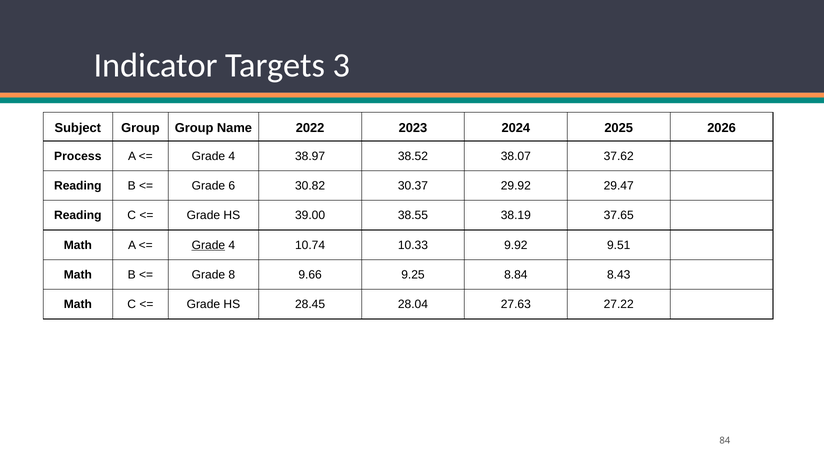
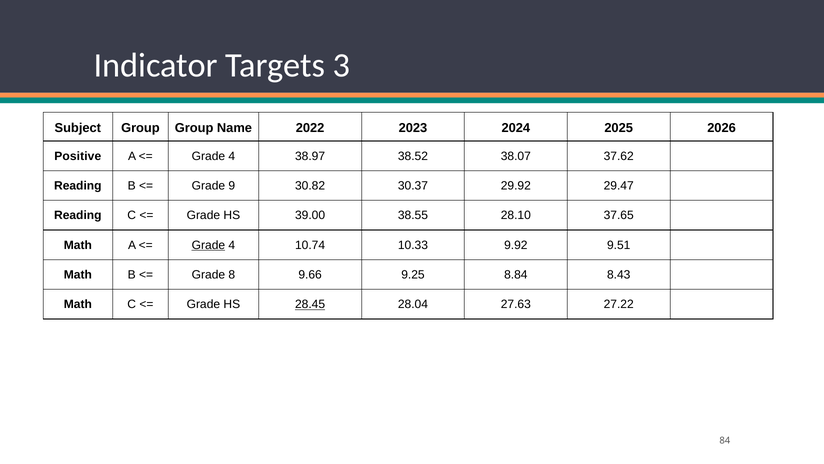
Process: Process -> Positive (78, 156)
6: 6 -> 9 (232, 186)
38.19: 38.19 -> 28.10 (516, 215)
28.45 underline: none -> present (310, 304)
